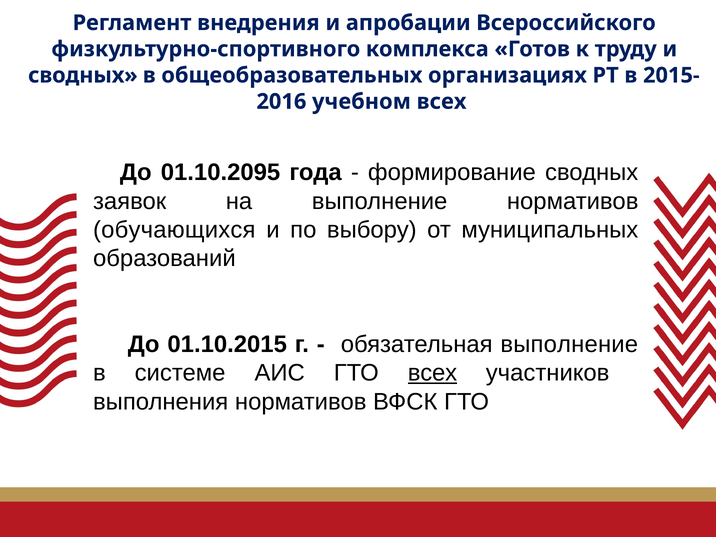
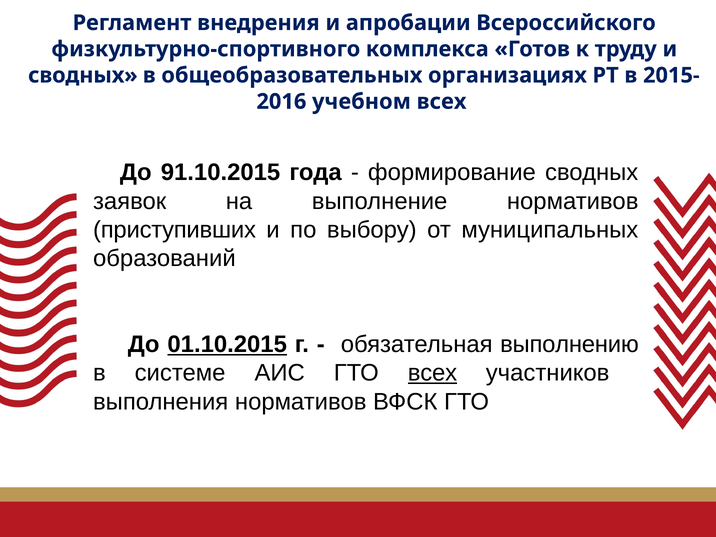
01.10.2095: 01.10.2095 -> 91.10.2015 (221, 173)
обучающихся: обучающихся -> приступивших (175, 230)
01.10.2015 underline: none -> present (227, 344)
обязательная выполнение: выполнение -> выполнению (569, 344)
